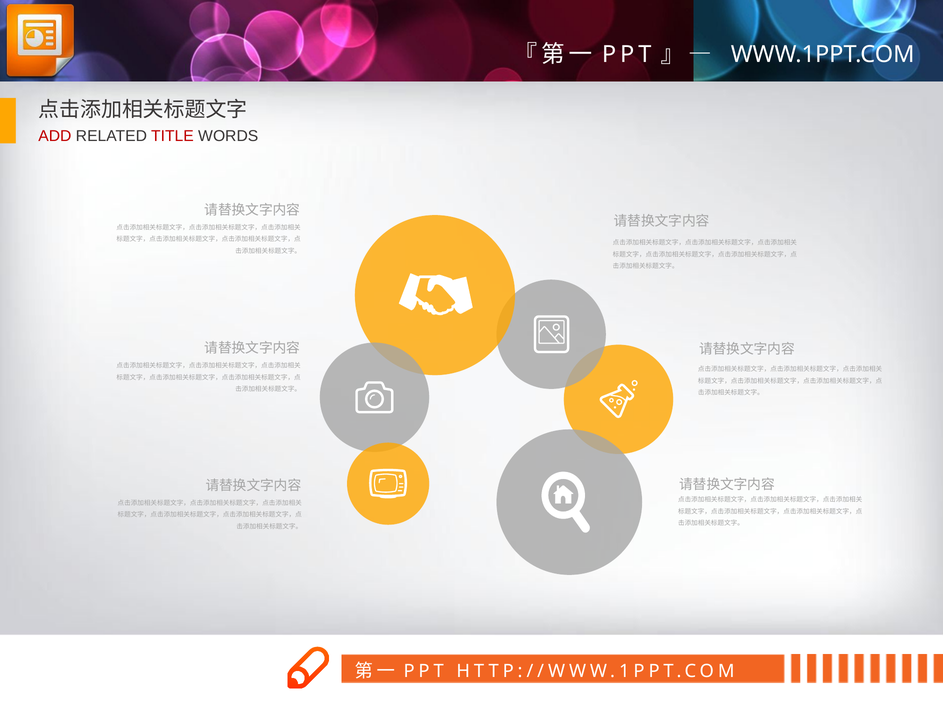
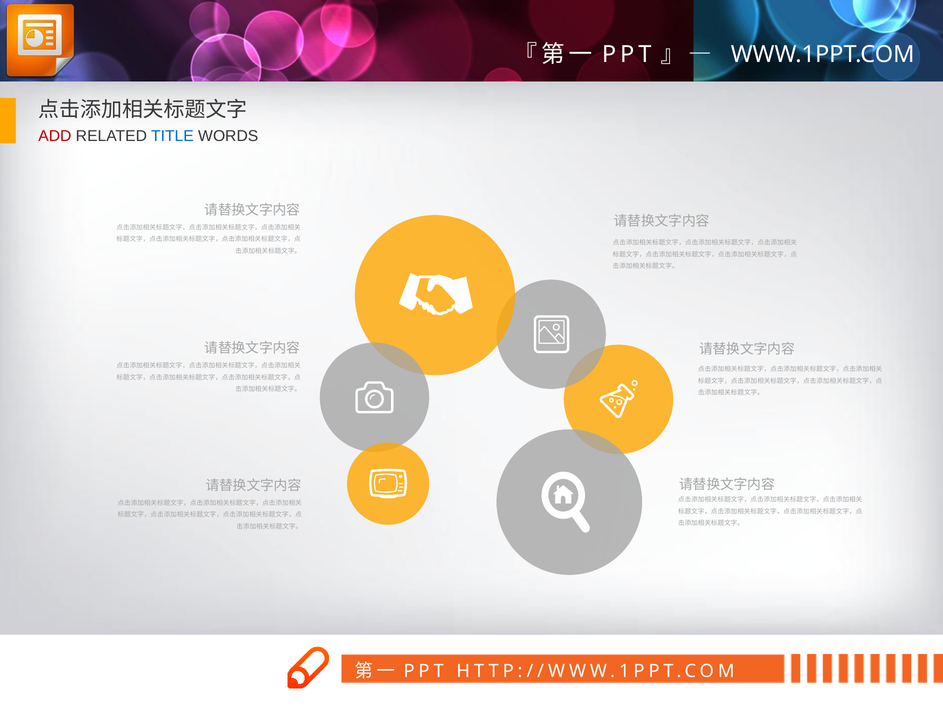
TITLE colour: red -> blue (172, 136)
